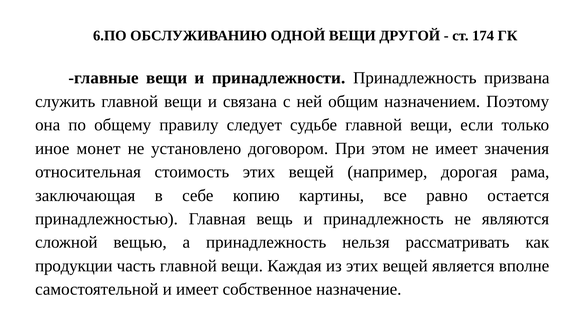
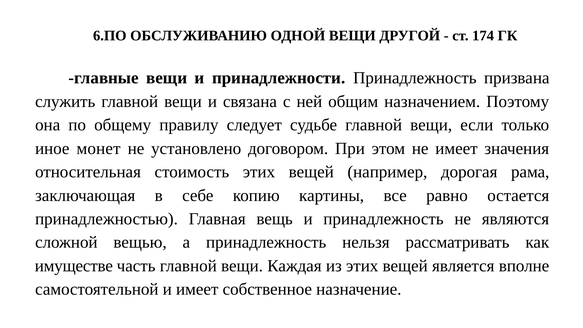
продукции: продукции -> имуществе (74, 266)
